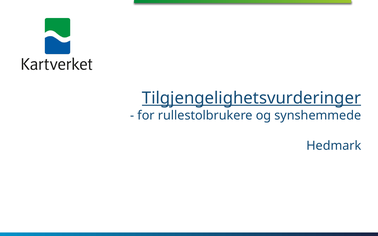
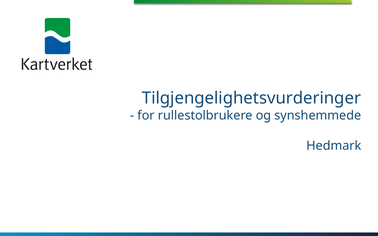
Tilgjengelighetsvurderinger underline: present -> none (251, 98)
